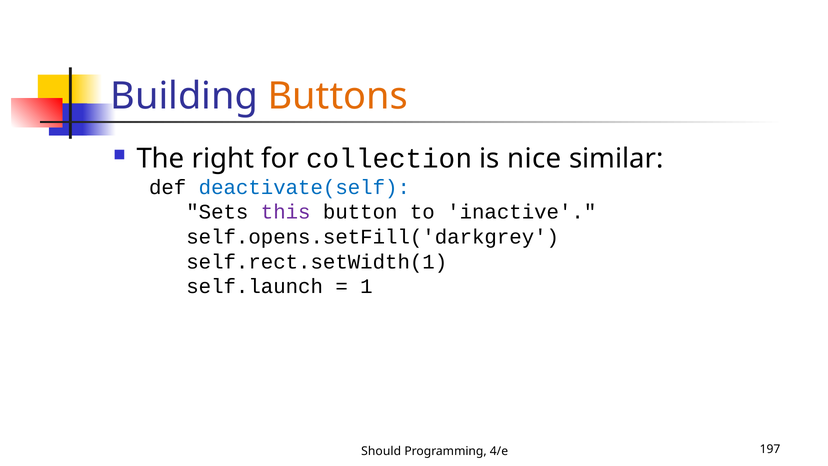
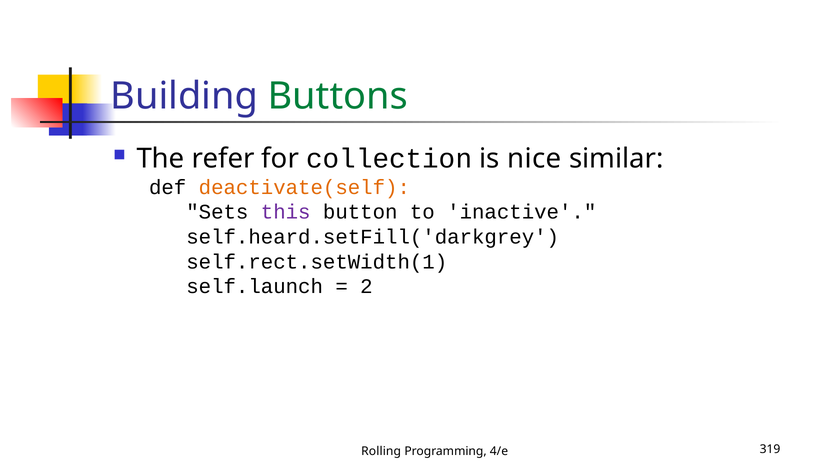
Buttons colour: orange -> green (338, 96)
right: right -> refer (223, 159)
deactivate(self colour: blue -> orange (304, 187)
self.opens.setFill('darkgrey: self.opens.setFill('darkgrey -> self.heard.setFill('darkgrey (373, 237)
1: 1 -> 2 (366, 287)
Should: Should -> Rolling (381, 451)
197: 197 -> 319 (770, 449)
